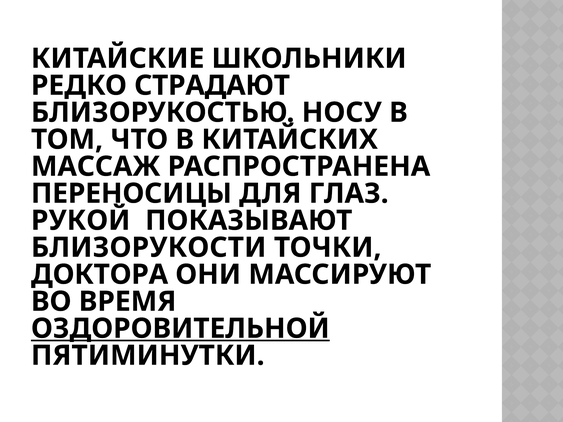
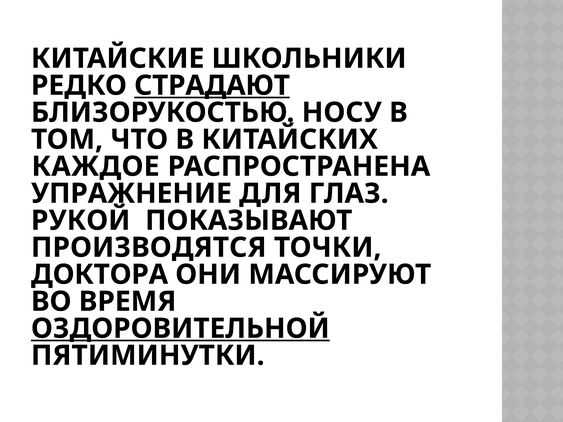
СТРАДАЮТ underline: none -> present (212, 86)
МАССАЖ: МАССАЖ -> КАЖДОЕ (96, 167)
ПЕРЕНОСИЦЫ: ПЕРЕНОСИЦЫ -> УПРАЖНЕНИЕ (131, 194)
БЛИЗОРУКОСТИ: БЛИЗОРУКОСТИ -> ПРОИЗВОДЯТСЯ (149, 248)
